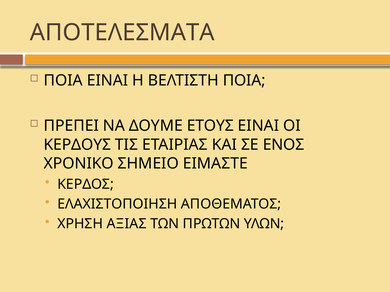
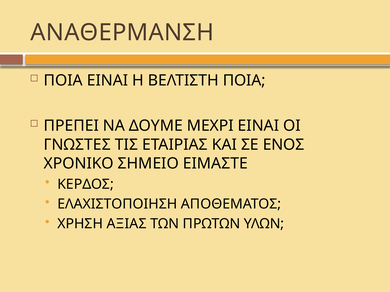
ΑΠΟΤΕΛΕΣΜΑΤΑ: ΑΠΟΤΕΛΕΣΜΑΤΑ -> ΑΝΑΘΕΡΜΑΝΣΗ (122, 33)
ΕΤΟΥΣ: ΕΤΟΥΣ -> ΜΕΧΡΙ (210, 126)
ΚΕΡΔΟΥΣ: ΚΕΡΔΟΥΣ -> ΓΝΩΣΤΕΣ (77, 145)
